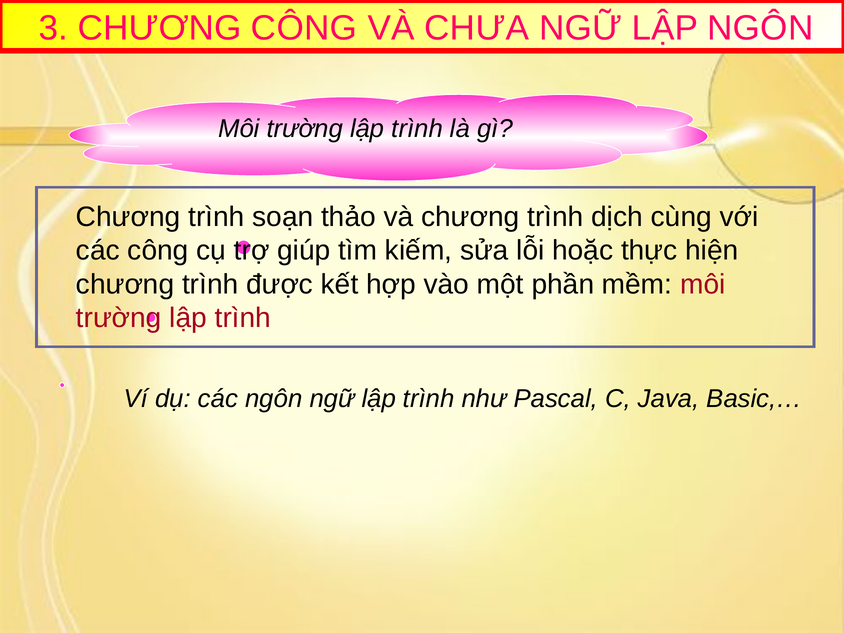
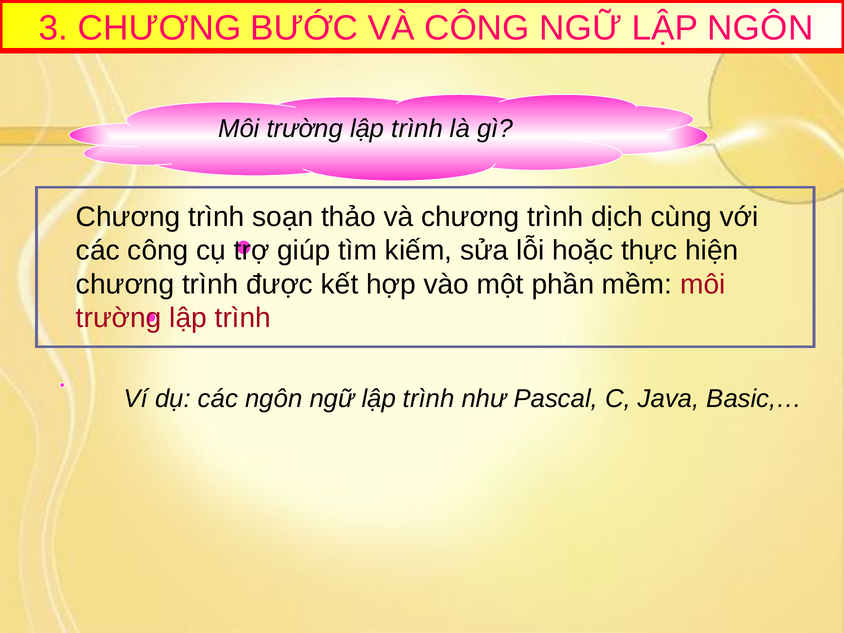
CHƯƠNG CÔNG: CÔNG -> BƯỚC (304, 28)
VÀ CHƯA: CHƯA -> CÔNG (477, 28)
